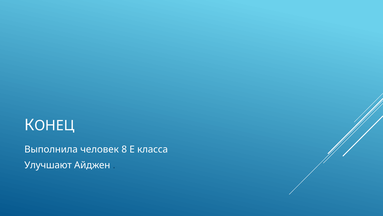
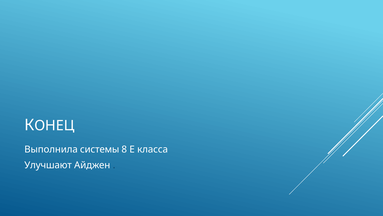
человек: человек -> системы (100, 149)
